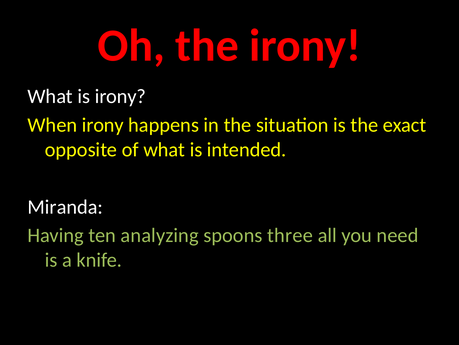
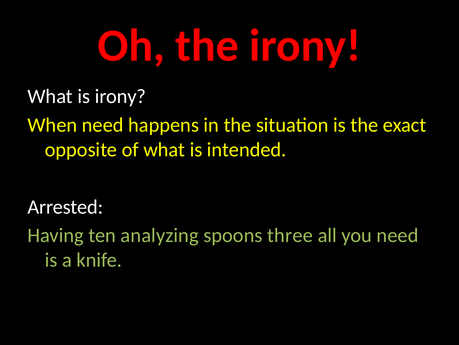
When irony: irony -> need (103, 125)
Miranda: Miranda -> Arrested (65, 206)
